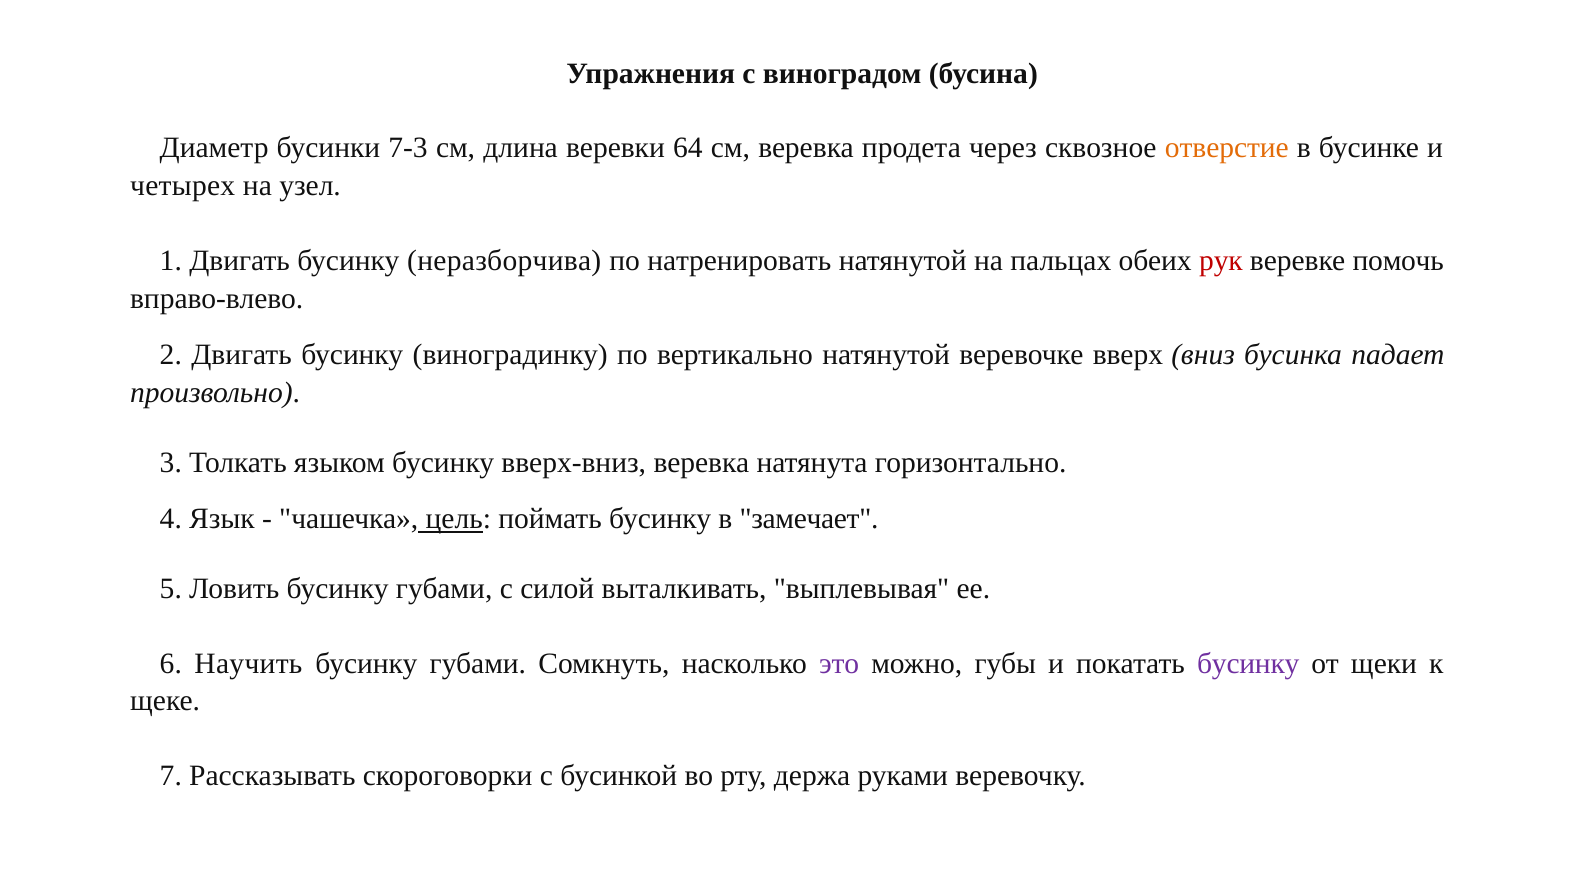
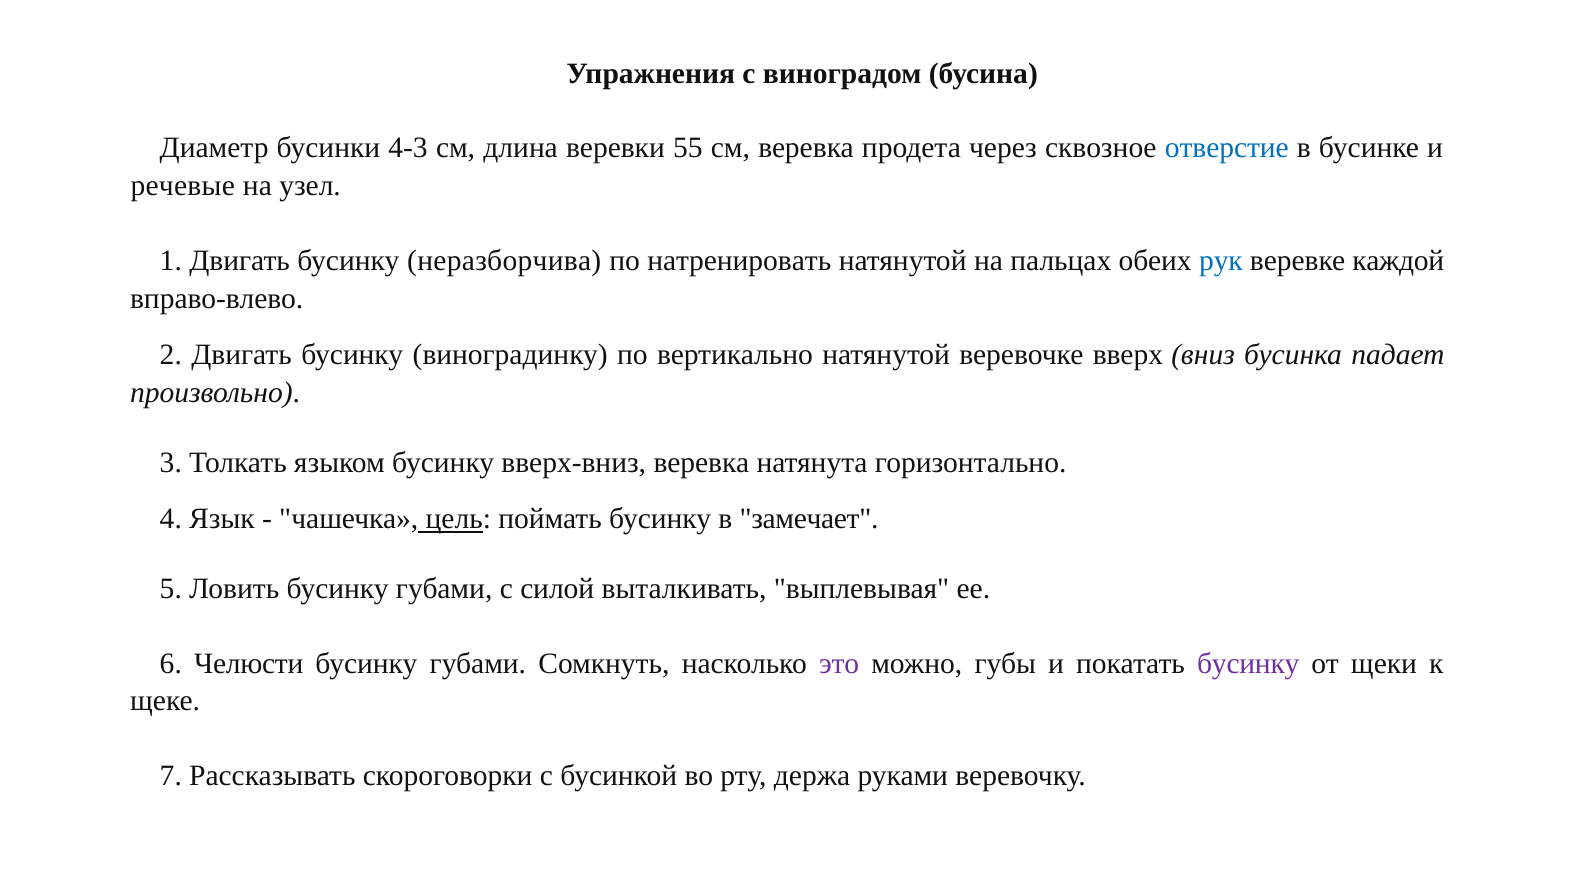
7-3: 7-3 -> 4-3 (408, 148)
64: 64 -> 55 (688, 148)
отверстие colour: orange -> blue (1227, 148)
четырех: четырех -> речевые (183, 186)
рук colour: red -> blue (1221, 261)
помочь: помочь -> каждой (1398, 261)
Научить: Научить -> Челюсти (249, 663)
